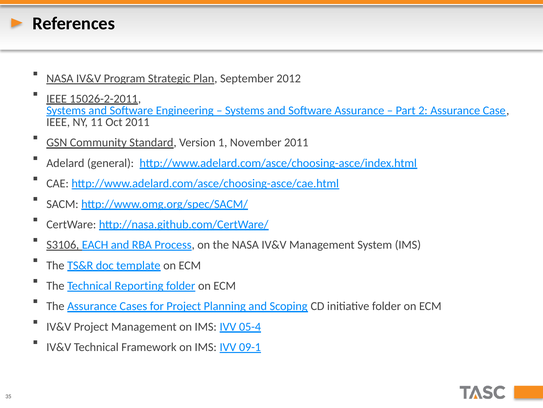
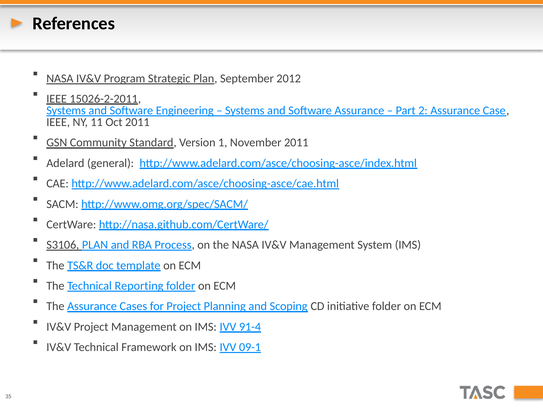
S3106 EACH: EACH -> PLAN (95, 244)
05-4: 05-4 -> 91-4 (250, 326)
